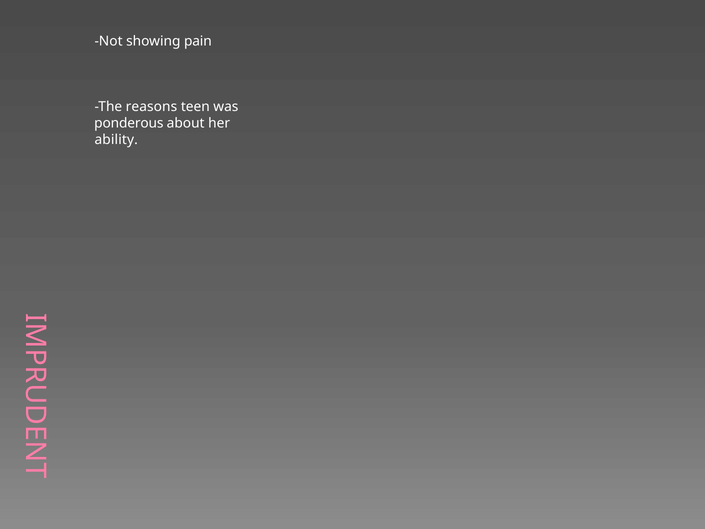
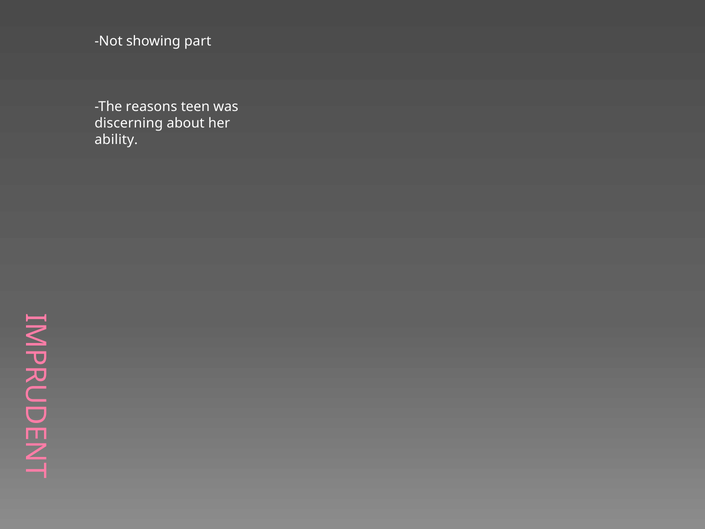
pain: pain -> part (198, 41)
ponderous: ponderous -> discerning (129, 123)
